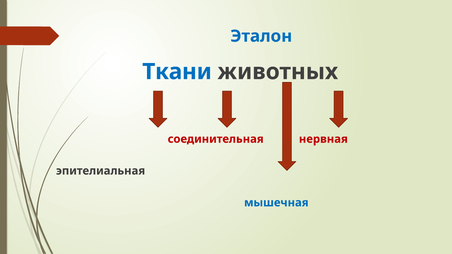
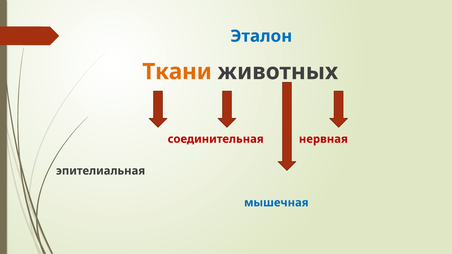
Ткани colour: blue -> orange (177, 72)
